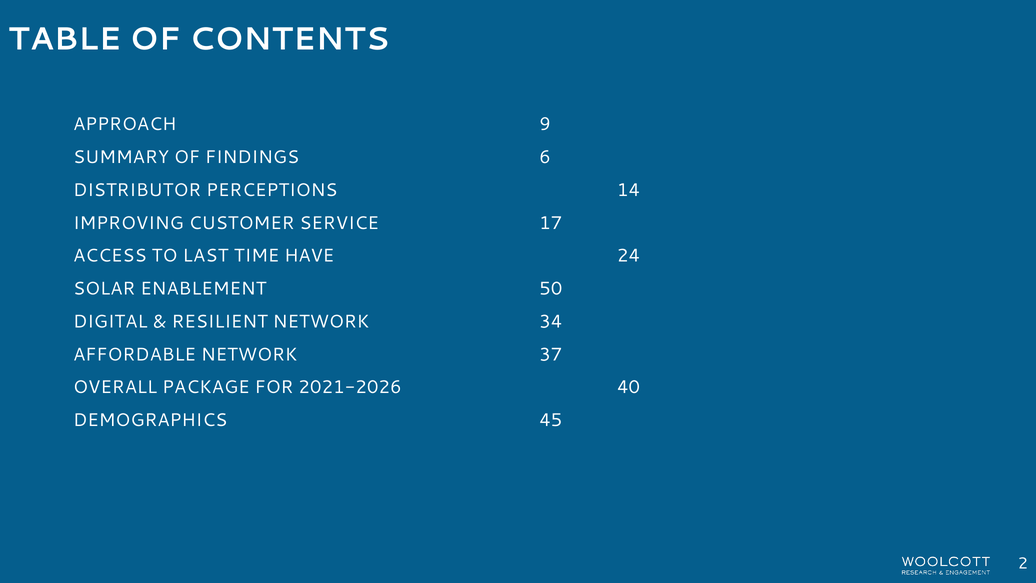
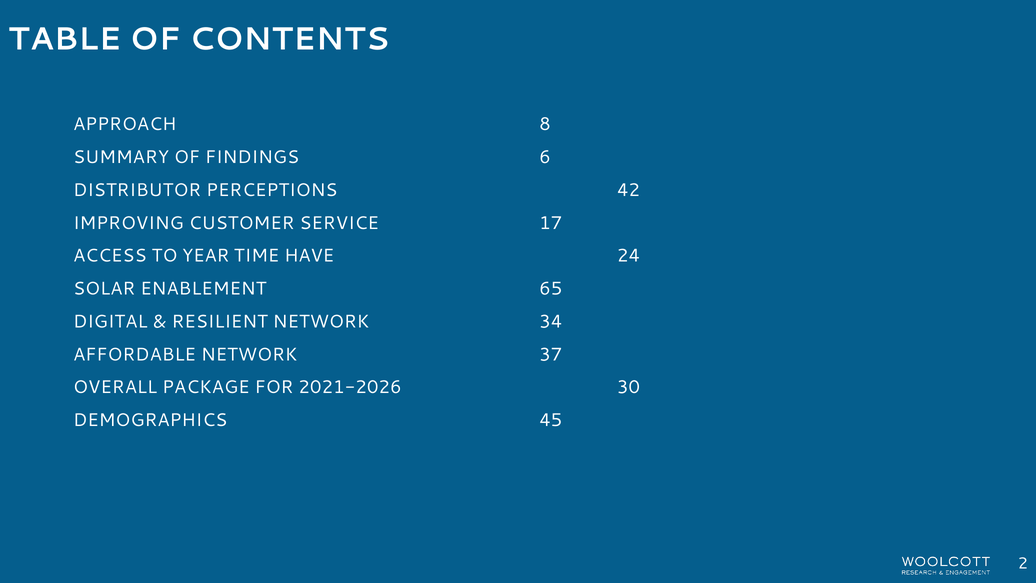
9: 9 -> 8 (545, 124)
14: 14 -> 42 (628, 190)
LAST: LAST -> YEAR (206, 256)
50: 50 -> 65 (551, 289)
40: 40 -> 30 (628, 387)
